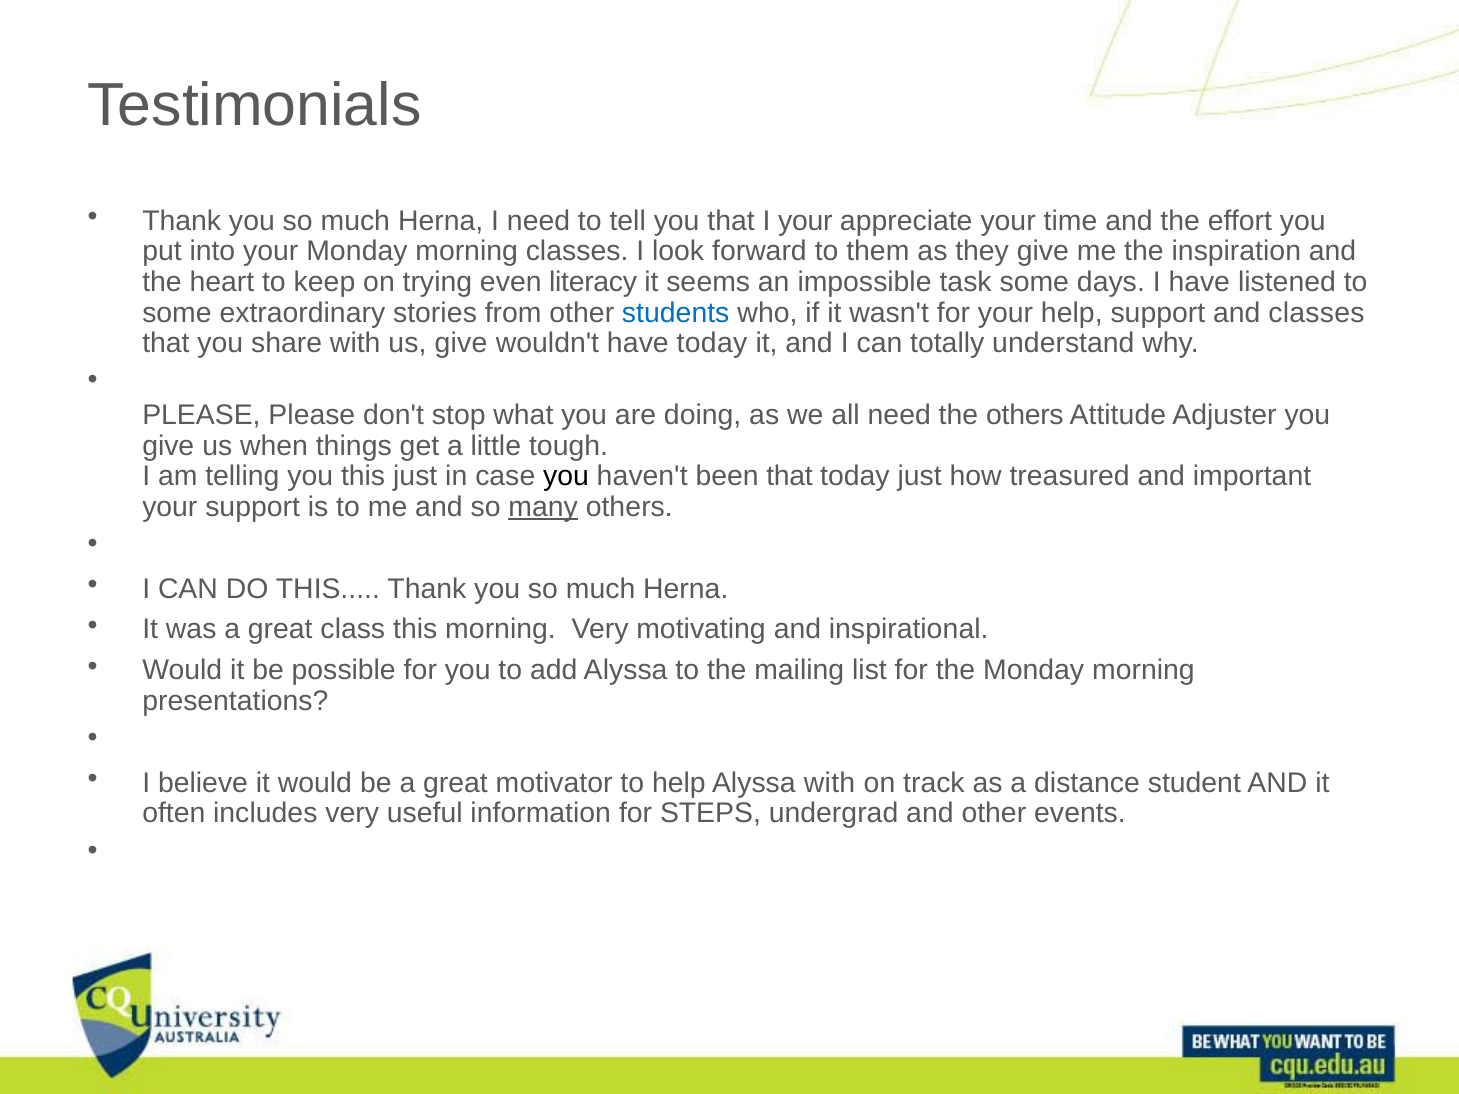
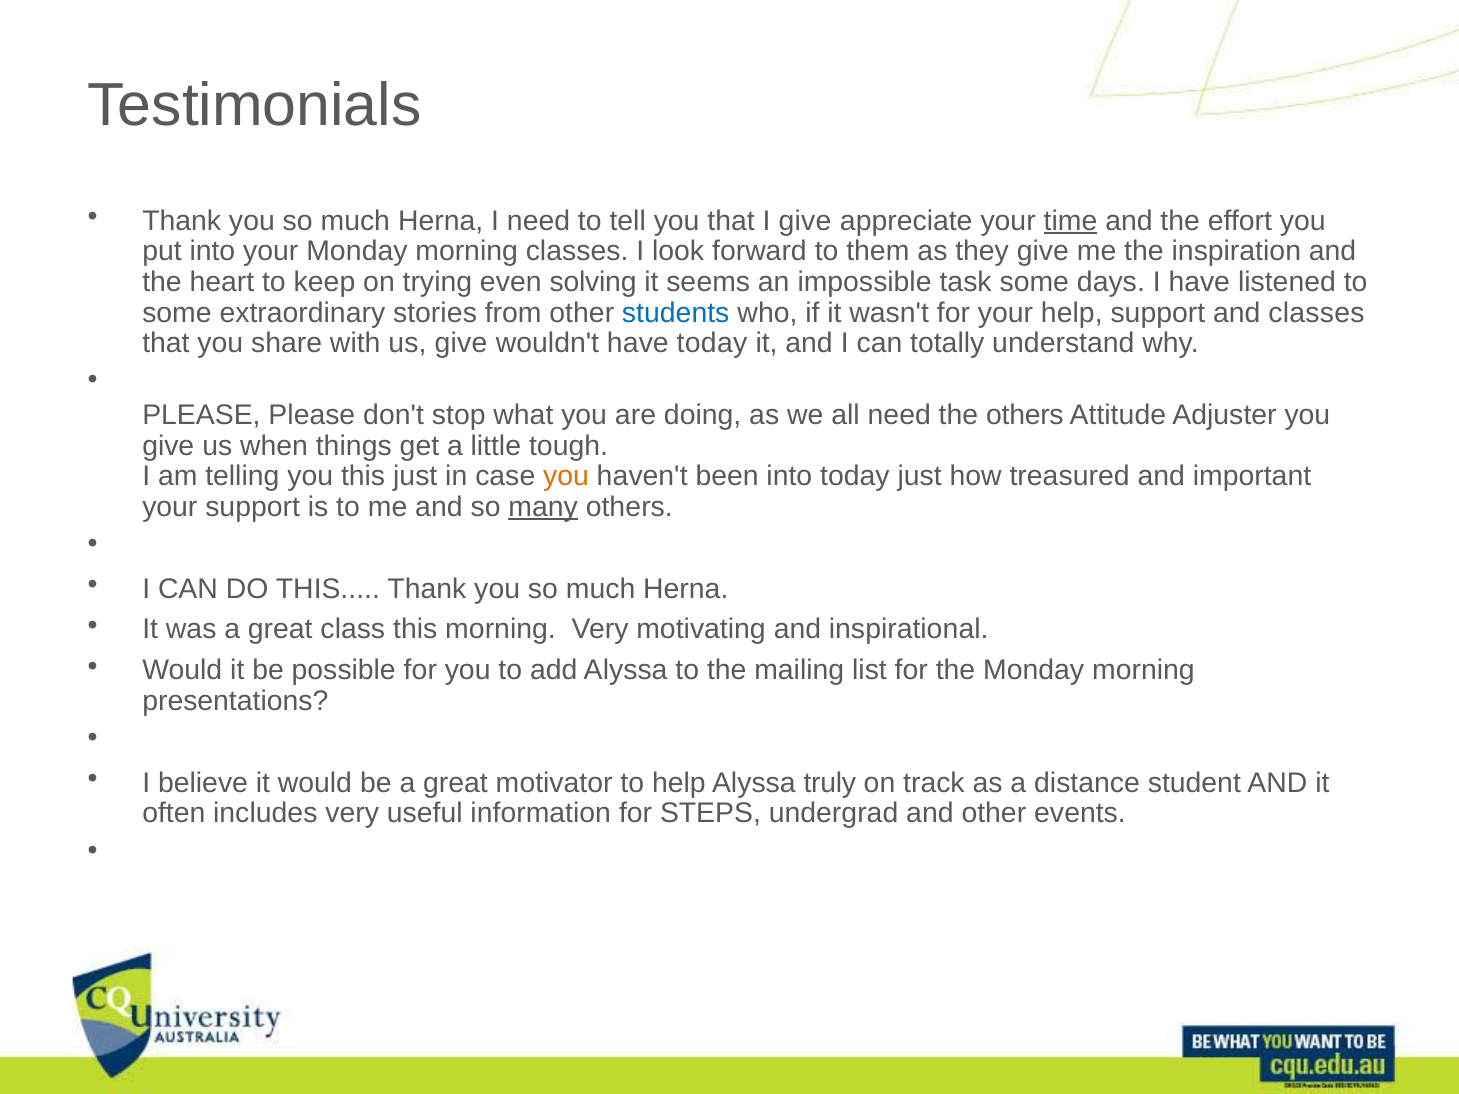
I your: your -> give (805, 221)
time underline: none -> present (1070, 221)
literacy: literacy -> solving (593, 282)
you colour: black -> orange (566, 476)
been that: that -> into (789, 476)
Alyssa with: with -> truly (830, 783)
